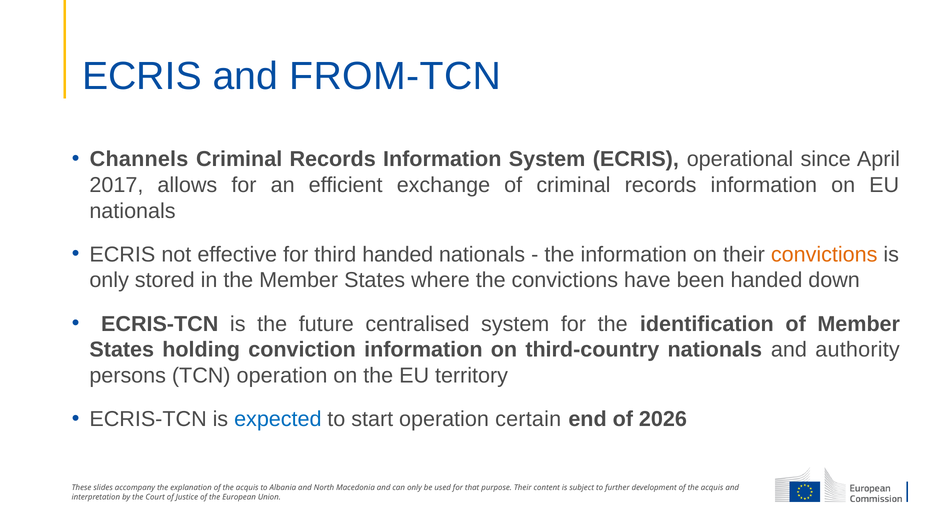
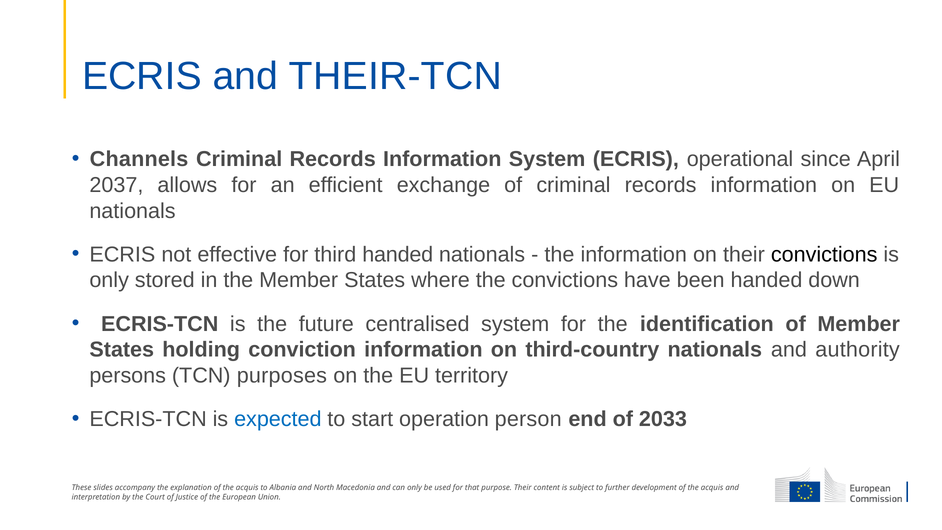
FROM-TCN: FROM-TCN -> THEIR-TCN (395, 76)
2017: 2017 -> 2037 (116, 185)
convictions colour: orange -> black (824, 254)
TCN operation: operation -> purposes (282, 376)
certain: certain -> person (528, 419)
2026: 2026 -> 2033 (663, 419)
